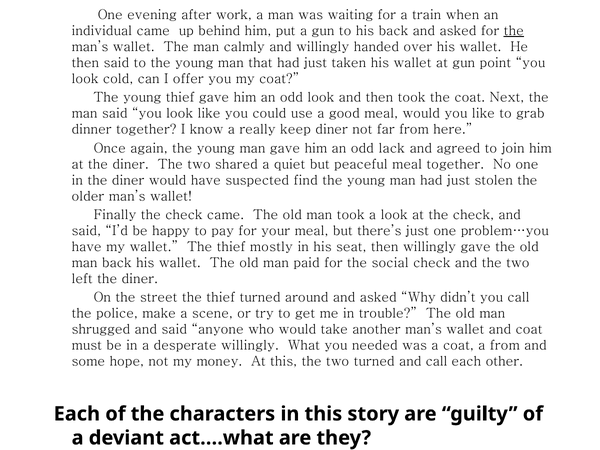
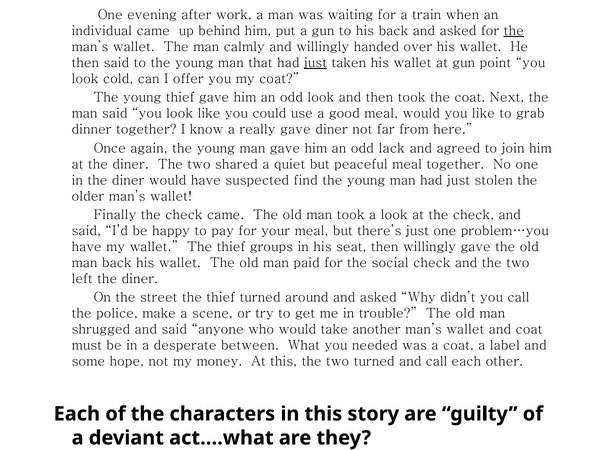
just underline: none -> present (316, 63)
really keep: keep -> gave (295, 130)
mostly: mostly -> groups (271, 247)
desperate willingly: willingly -> between (250, 345)
a from: from -> label (505, 345)
